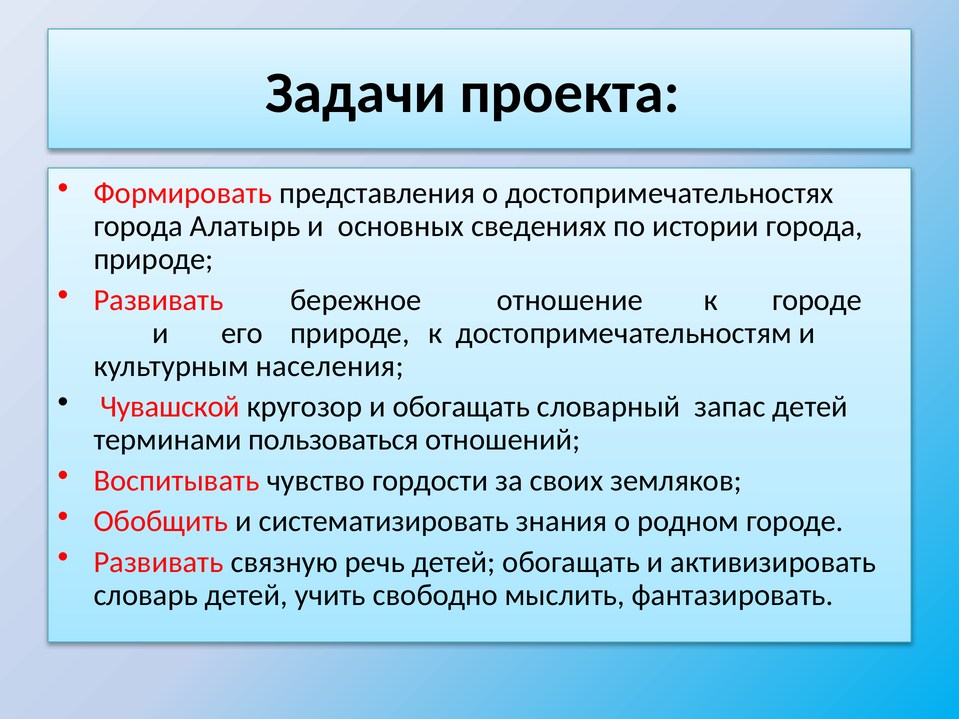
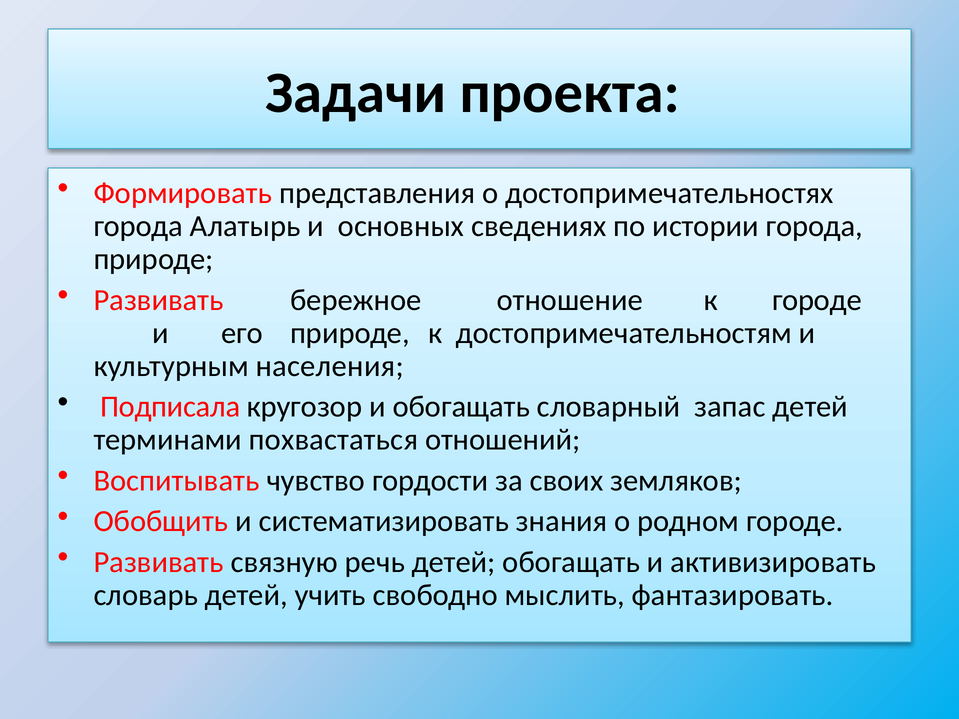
Чувашской: Чувашской -> Подписала (170, 407)
пользоваться: пользоваться -> похвастаться (333, 440)
